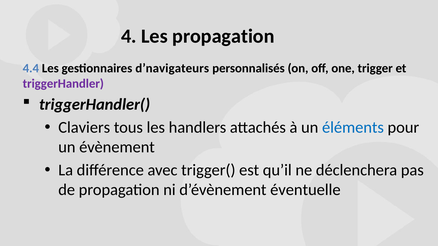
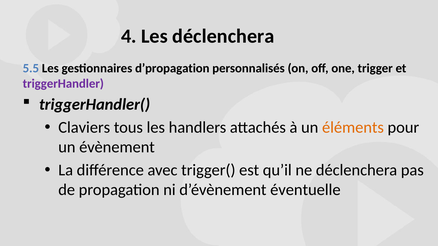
Les propagation: propagation -> déclenchera (223, 36)
4.4: 4.4 -> 5.5 (31, 68)
d’navigateurs: d’navigateurs -> d’propagation (172, 68)
éléments colour: blue -> orange (353, 128)
